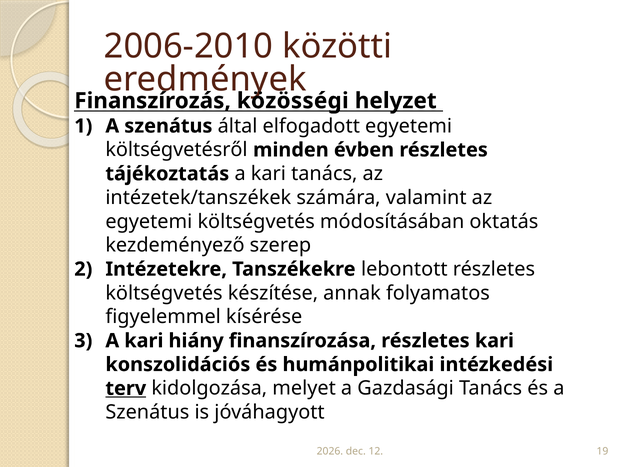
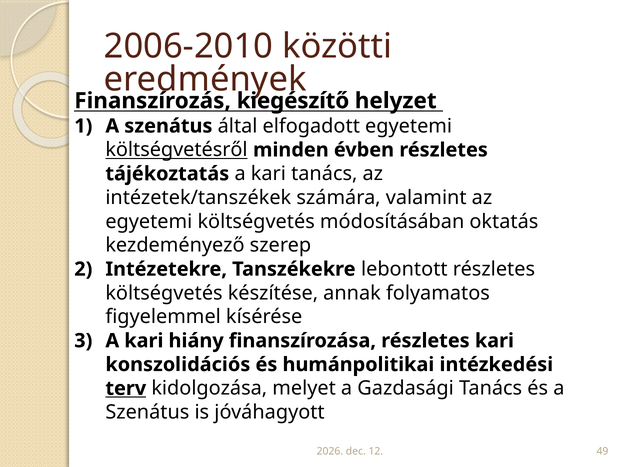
közösségi: közösségi -> kiegészítő (293, 101)
költségvetésről underline: none -> present (177, 150)
19: 19 -> 49 (602, 452)
